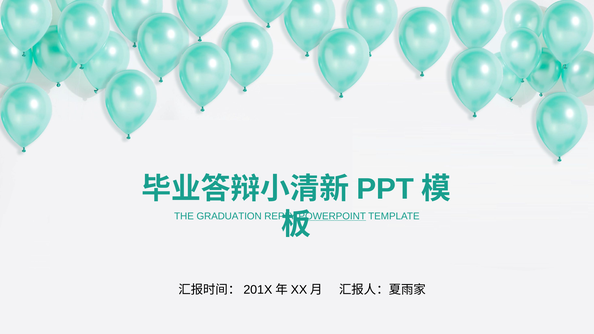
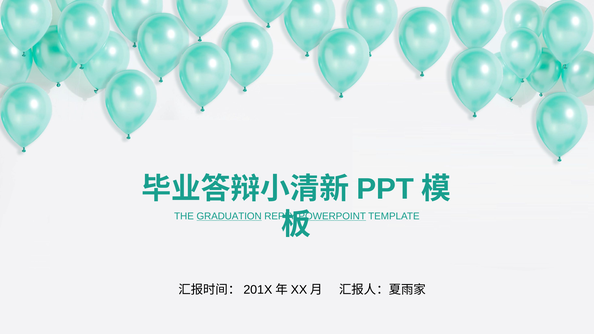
GRADUATION underline: none -> present (229, 216)
